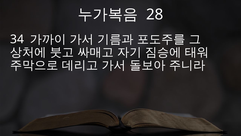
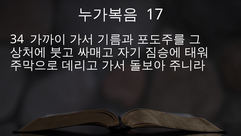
28: 28 -> 17 (155, 15)
